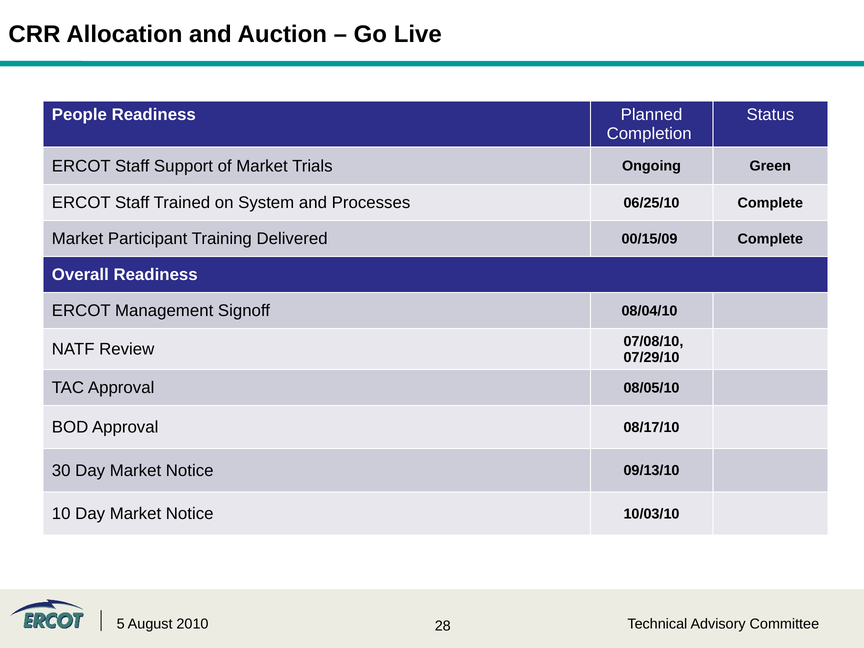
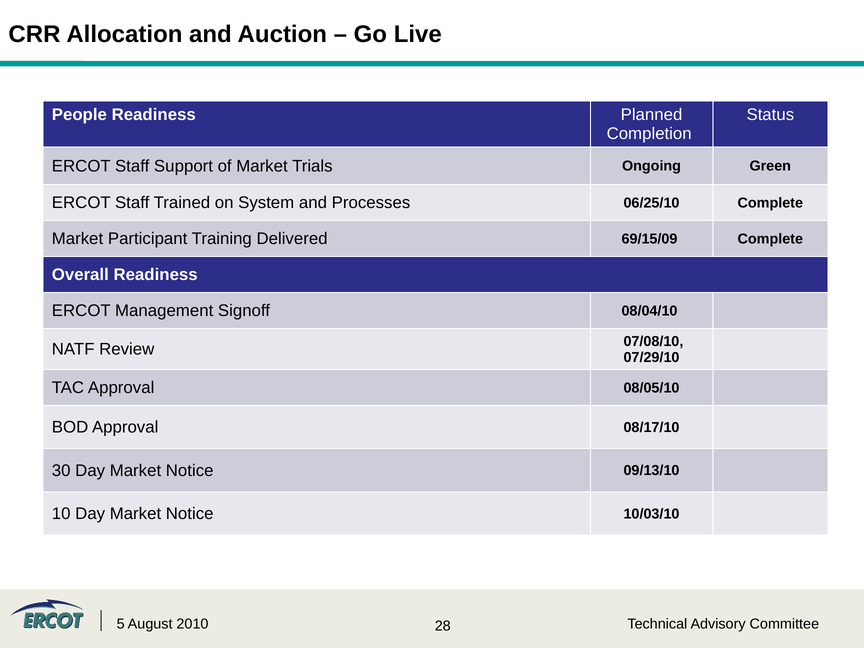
00/15/09: 00/15/09 -> 69/15/09 (650, 239)
